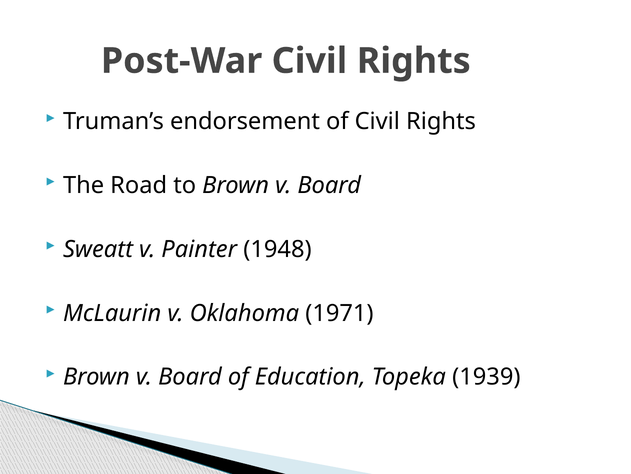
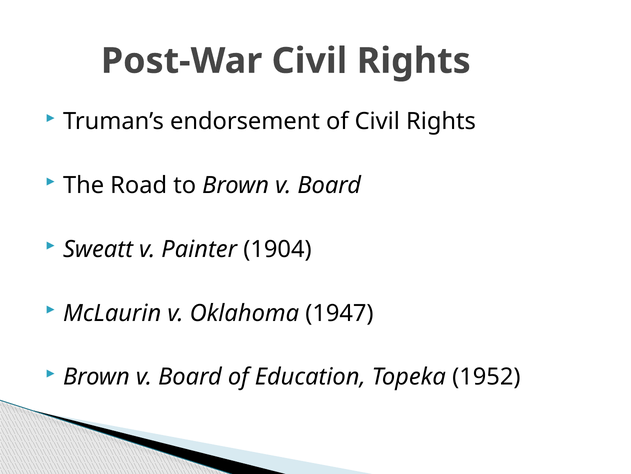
1948: 1948 -> 1904 (277, 249)
1971: 1971 -> 1947 (339, 313)
1939: 1939 -> 1952 (486, 377)
